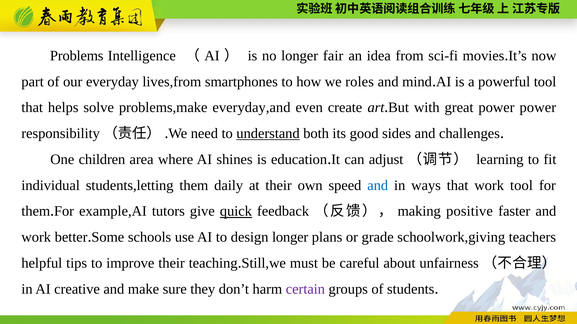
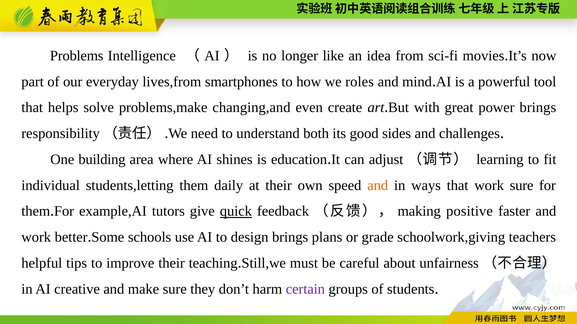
fair: fair -> like (333, 56)
everyday,and: everyday,and -> changing,and (251, 108)
power power: power -> brings (538, 108)
understand underline: present -> none (268, 134)
children: children -> building (102, 160)
and colour: blue -> orange (378, 186)
work tool: tool -> sure (522, 186)
design longer: longer -> brings (290, 238)
